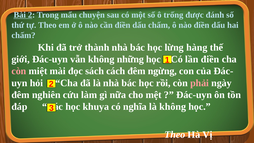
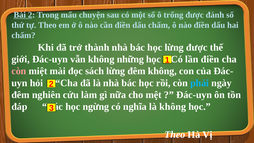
lừng hàng: hàng -> được (197, 47)
sách cách: cách -> lừng (116, 71)
đêm ngừng: ngừng -> không (162, 71)
phải colour: pink -> light blue (200, 83)
khuya: khuya -> ngừng (96, 107)
